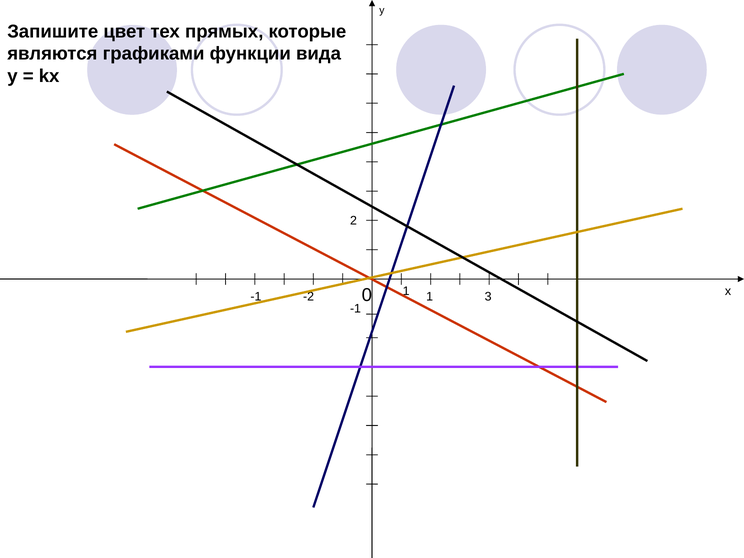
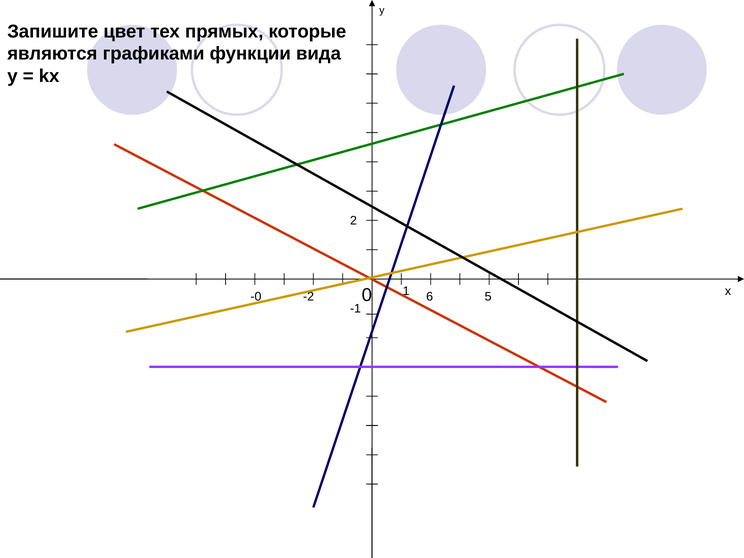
1 1: 1 -> 6 (430, 297)
-1: -1 -> -0 (256, 297)
3: 3 -> 5 (488, 297)
